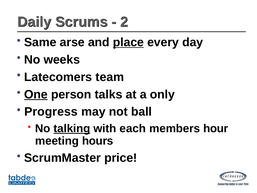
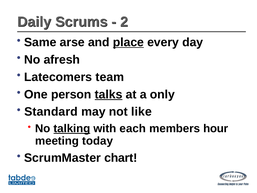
weeks: weeks -> afresh (62, 60)
One underline: present -> none (36, 94)
talks underline: none -> present (109, 94)
Progress: Progress -> Standard (51, 112)
ball: ball -> like (141, 112)
hours: hours -> today (98, 141)
price: price -> chart (121, 158)
